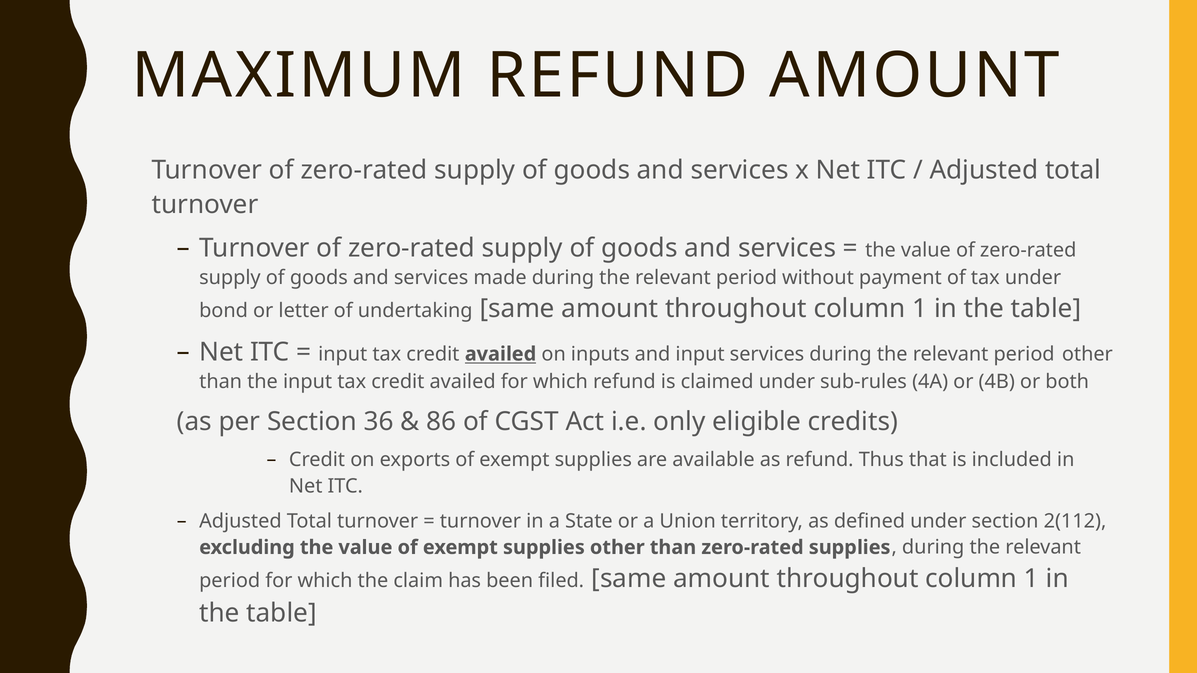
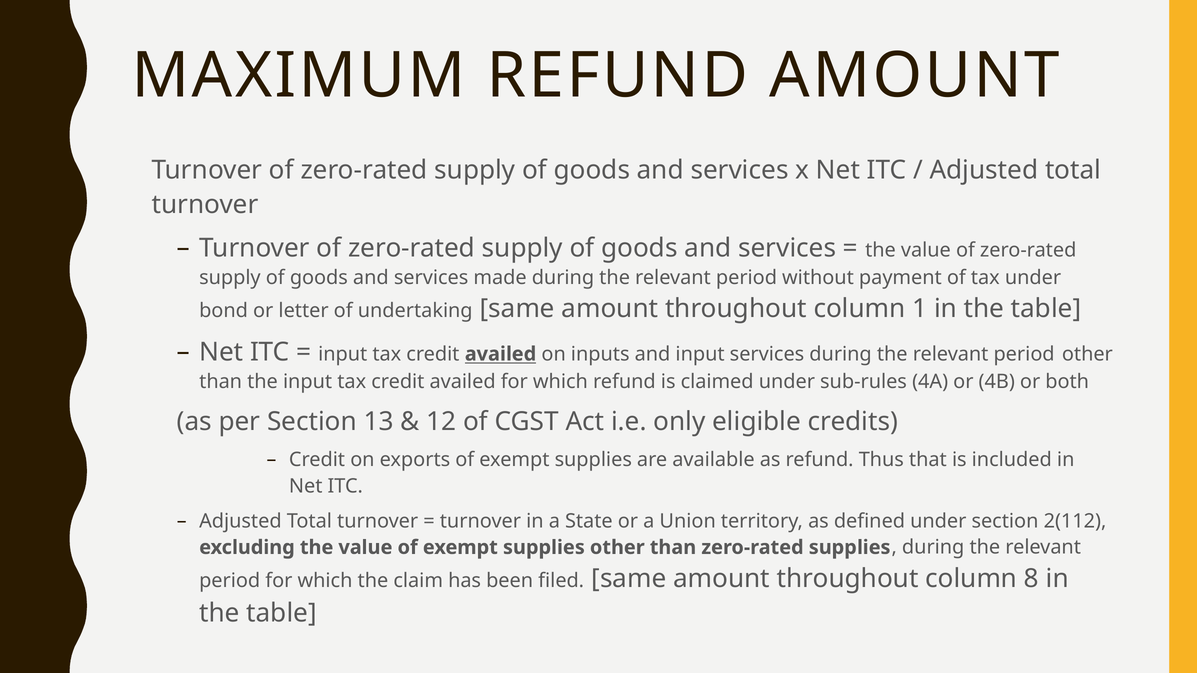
36: 36 -> 13 (379, 422)
86: 86 -> 12 (441, 422)
1: 1 -> 8 (1031, 579)
